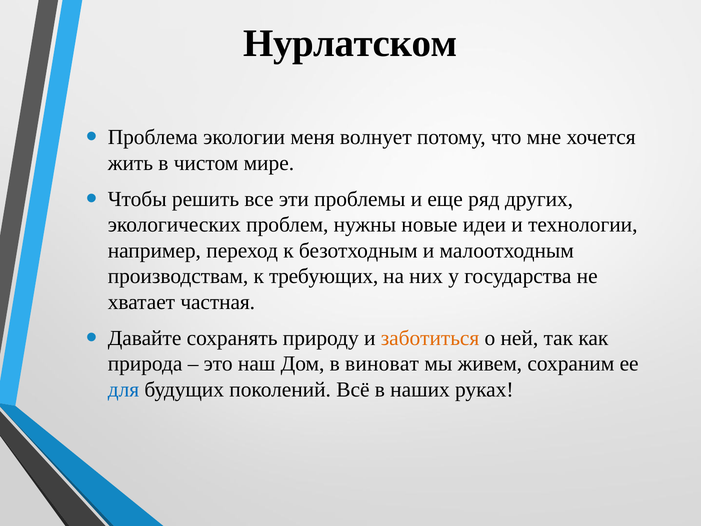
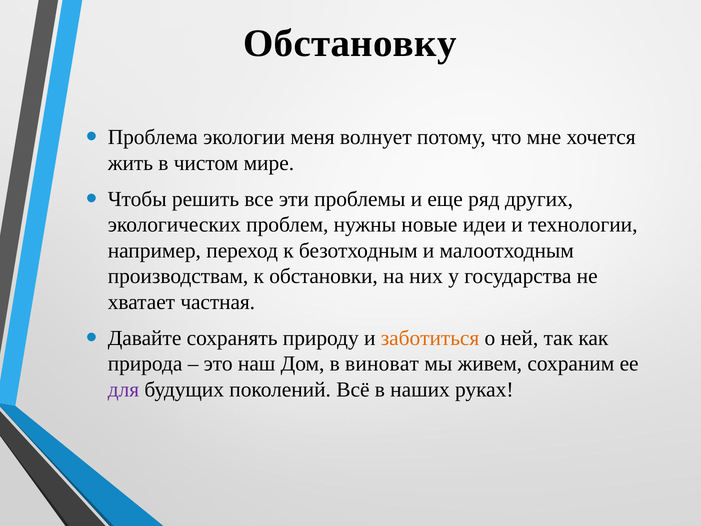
Нурлатском: Нурлатском -> Обстановку (350, 43)
требующих: требующих -> обстановки (324, 276)
для colour: blue -> purple (123, 389)
